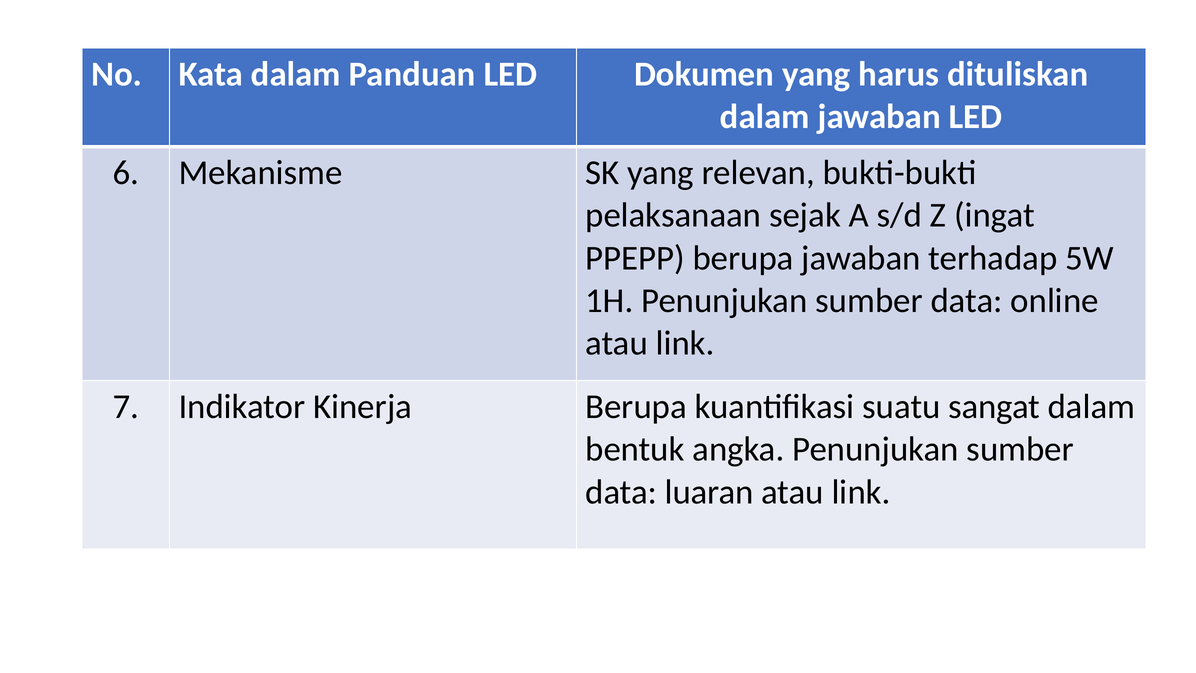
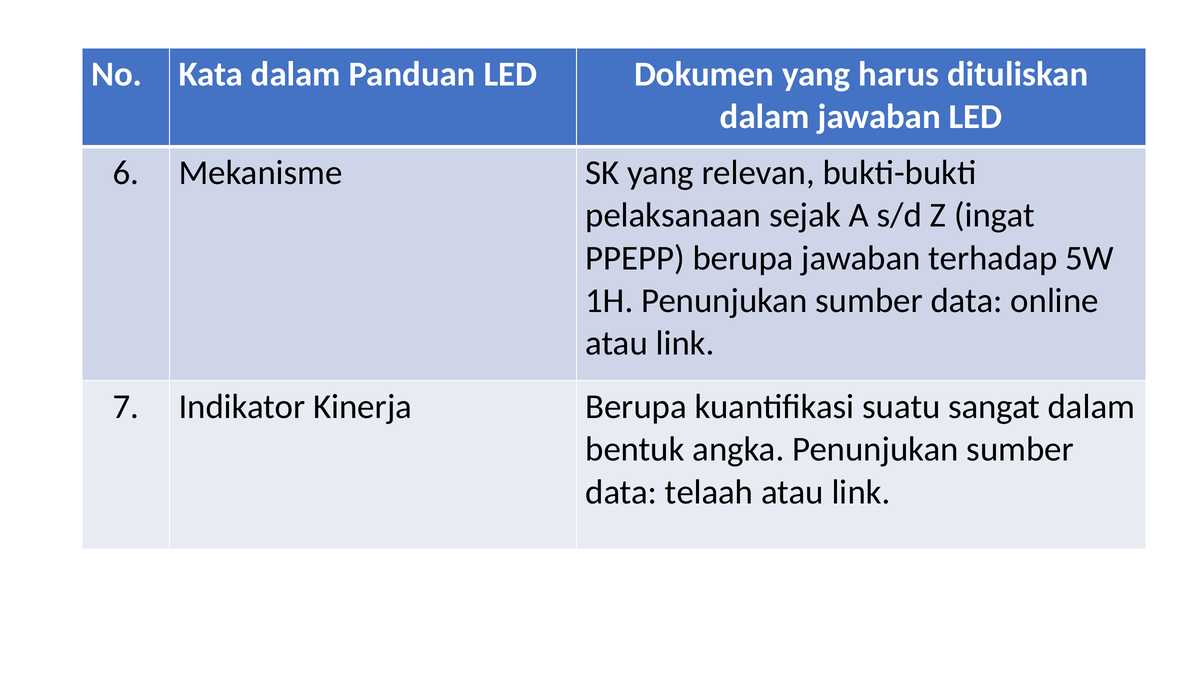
luaran: luaran -> telaah (709, 492)
